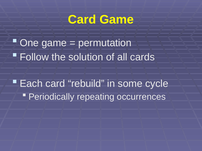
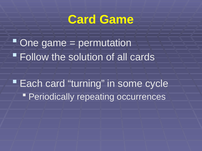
rebuild: rebuild -> turning (86, 84)
